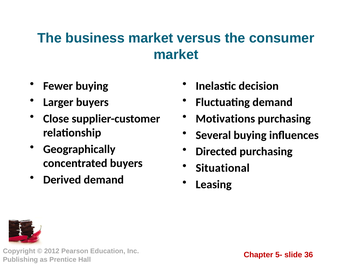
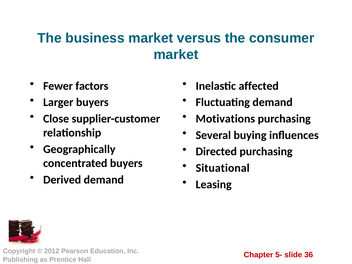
Fewer buying: buying -> factors (92, 86)
decision: decision -> affected (259, 86)
